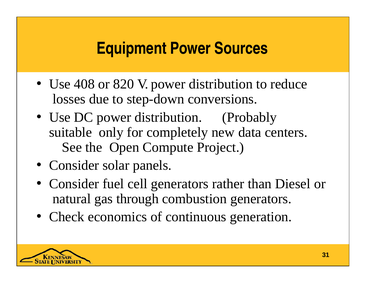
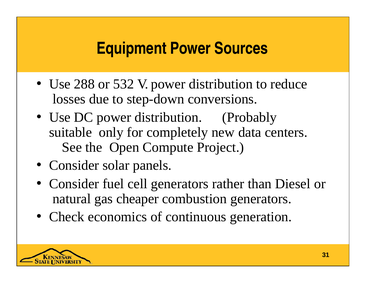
408: 408 -> 288 (84, 84)
820: 820 -> 532 (124, 84)
through: through -> cheaper (137, 199)
